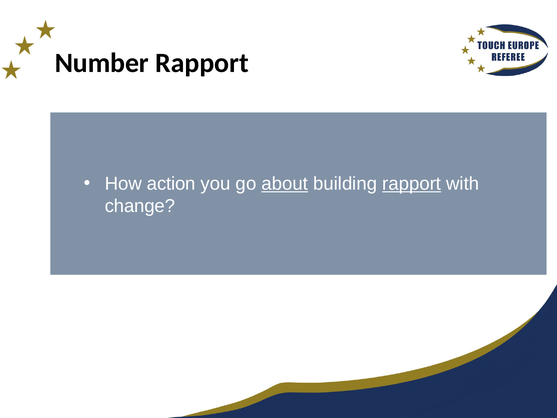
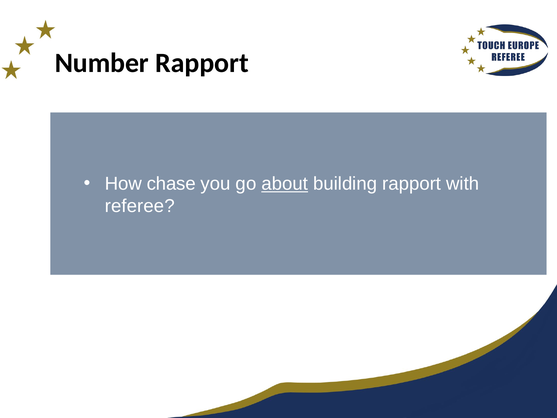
action: action -> chase (171, 184)
rapport underline: present -> none (412, 184)
change: change -> referee (140, 206)
